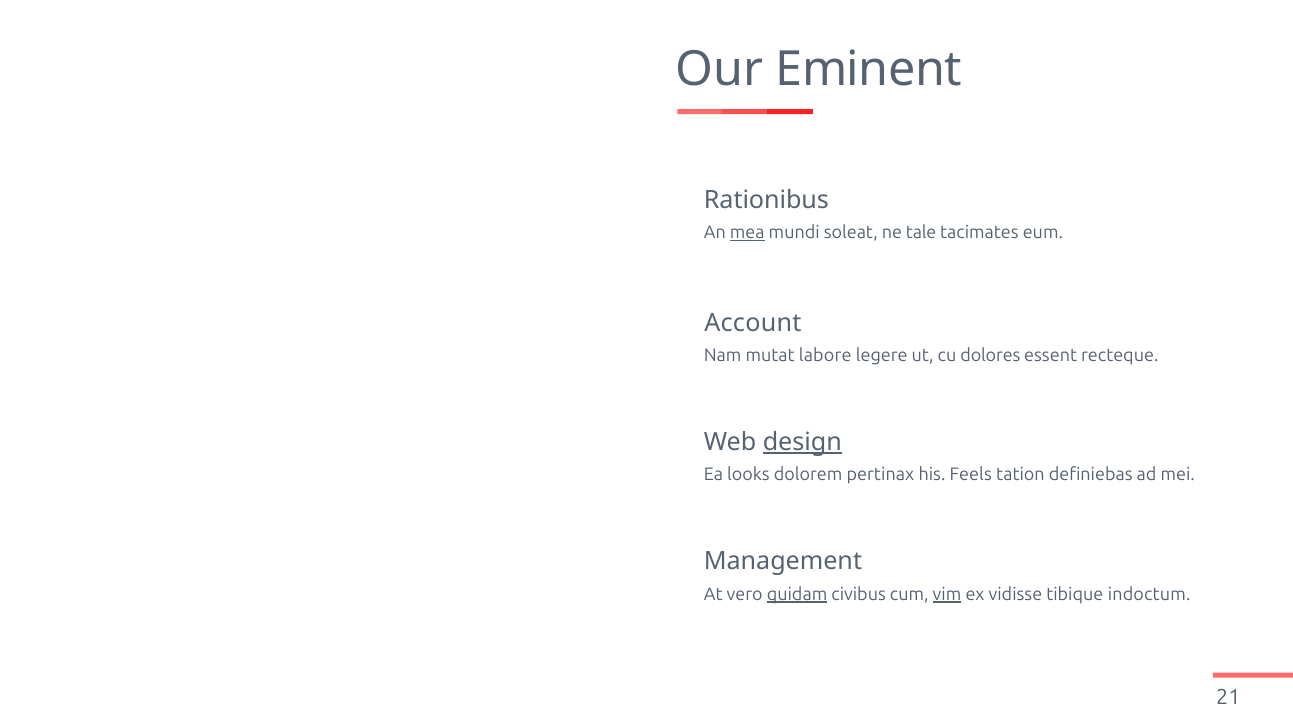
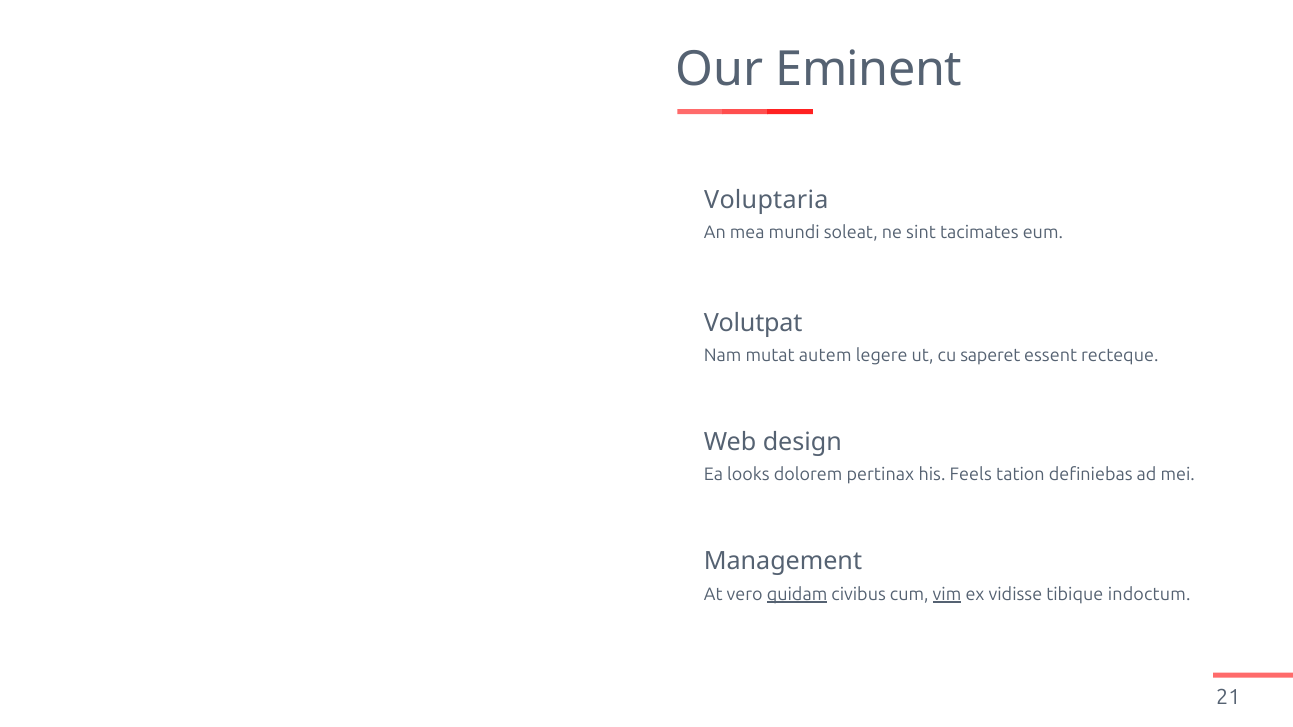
Rationibus: Rationibus -> Voluptaria (766, 200)
mea underline: present -> none (747, 233)
tale: tale -> sint (921, 233)
Account: Account -> Volutpat (753, 323)
labore: labore -> autem (825, 356)
dolores: dolores -> saperet (990, 356)
design underline: present -> none (802, 442)
